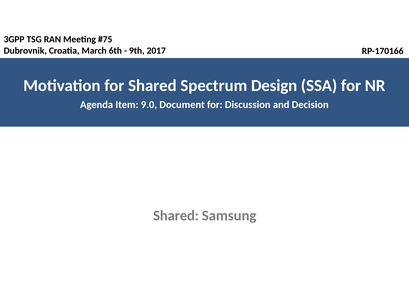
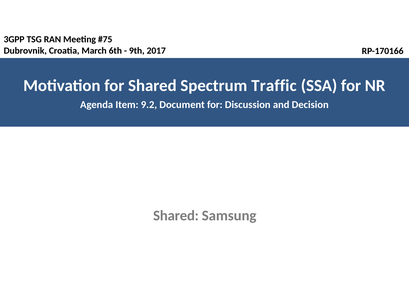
Design: Design -> Traffic (274, 86)
9.0: 9.0 -> 9.2 (149, 105)
